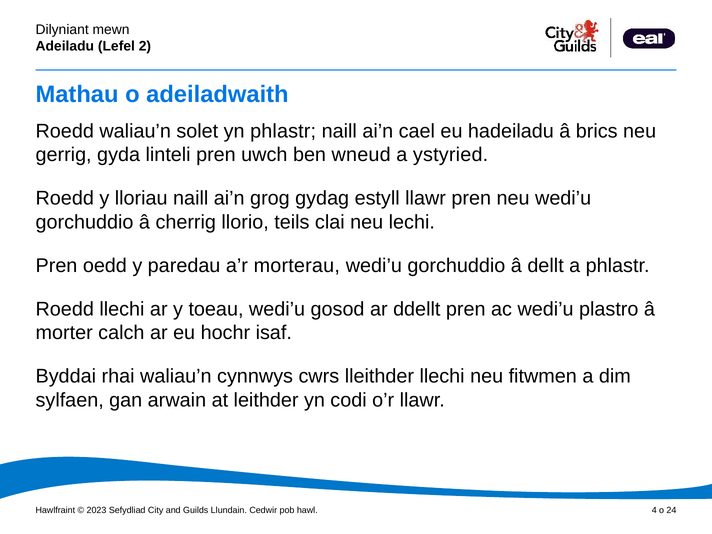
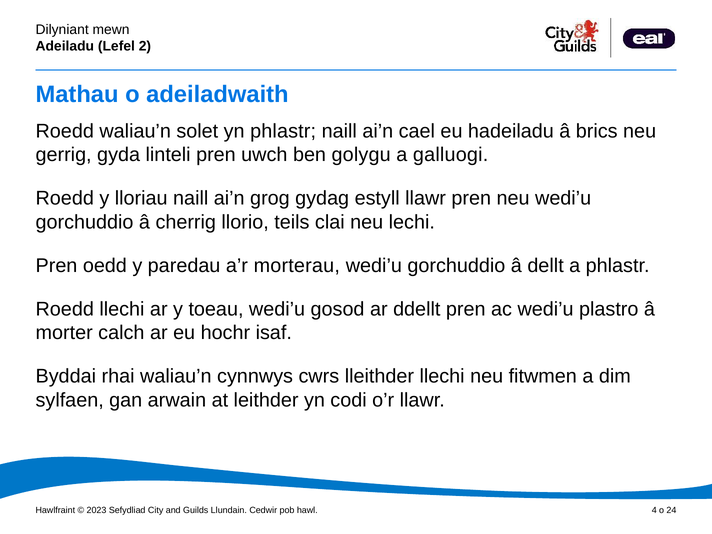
wneud: wneud -> golygu (361, 155)
ystyried: ystyried -> galluogi (451, 155)
